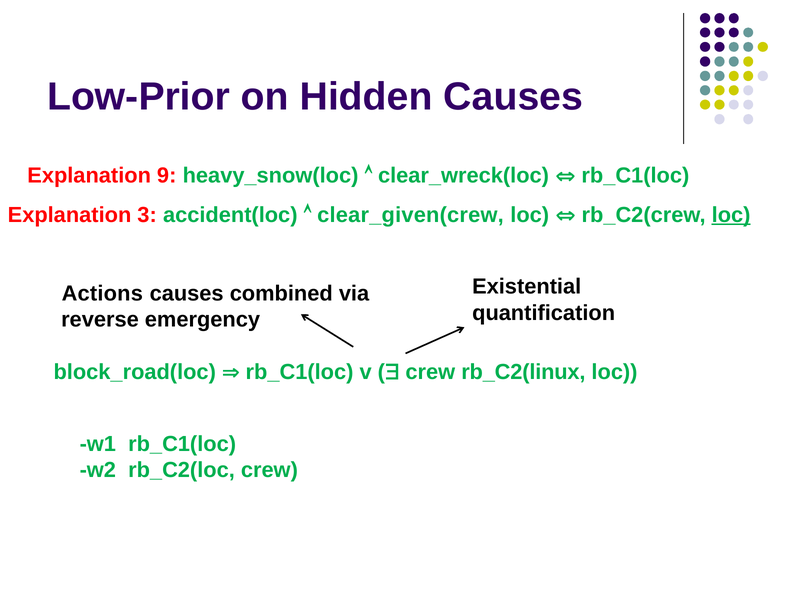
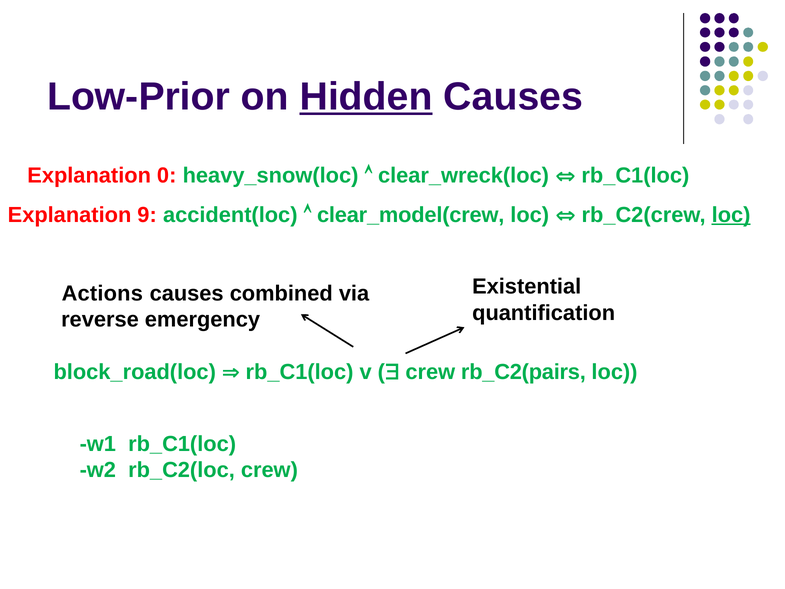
Hidden underline: none -> present (366, 97)
9: 9 -> 0 (167, 175)
3: 3 -> 9 (147, 215)
clear_given(crew: clear_given(crew -> clear_model(crew (411, 215)
rb_C2(linux: rb_C2(linux -> rb_C2(pairs (523, 372)
